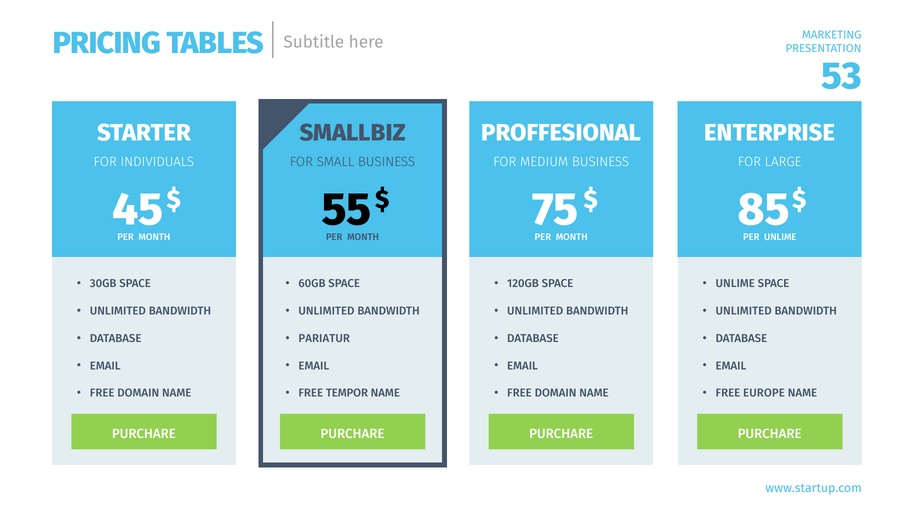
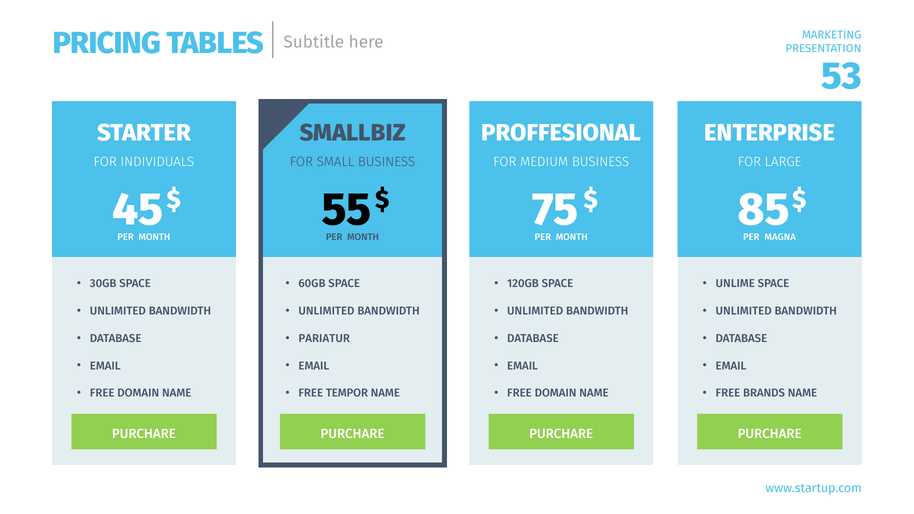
UNLIME: UNLIME -> MAGNA (780, 237)
EUROPE: EUROPE -> BRANDS (764, 393)
